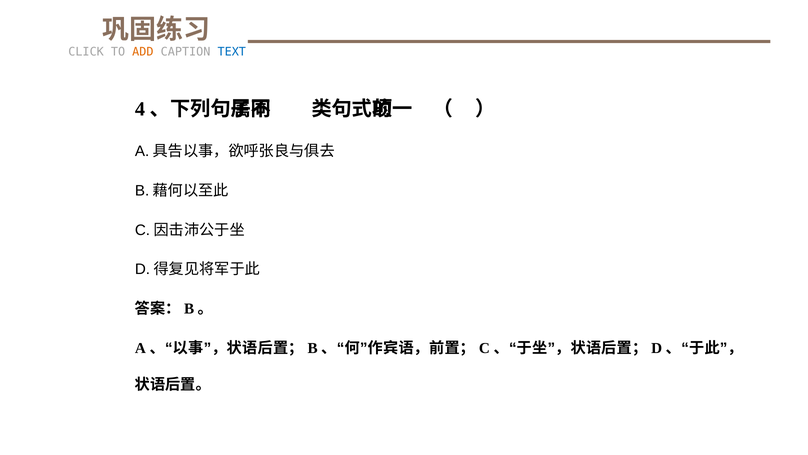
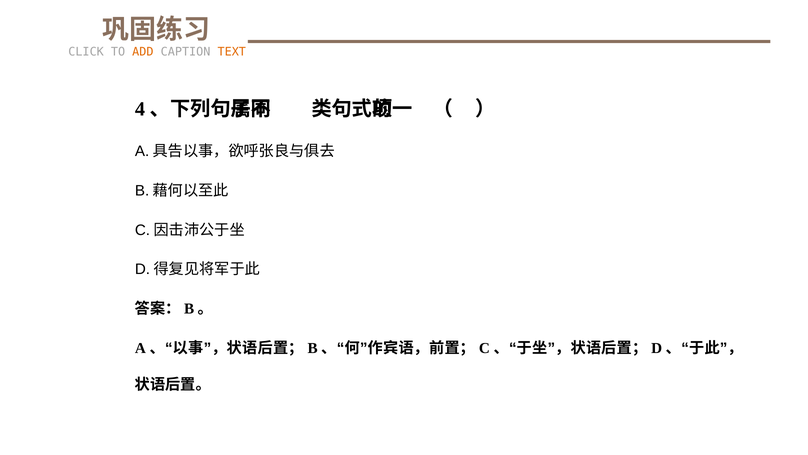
TEXT colour: blue -> orange (232, 52)
